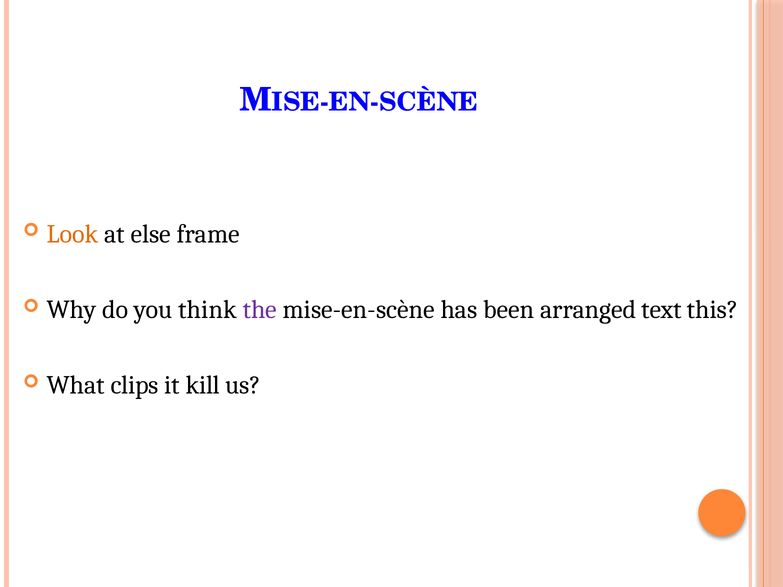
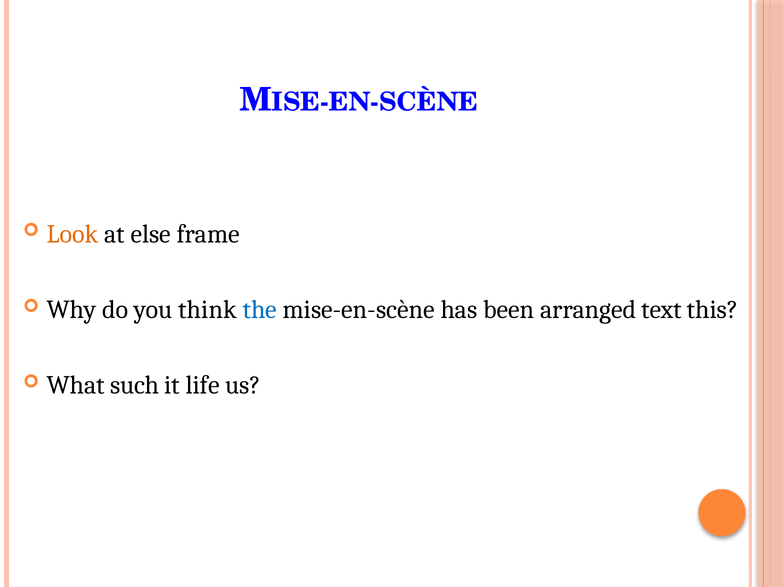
the colour: purple -> blue (260, 310)
clips: clips -> such (135, 386)
kill: kill -> life (203, 386)
